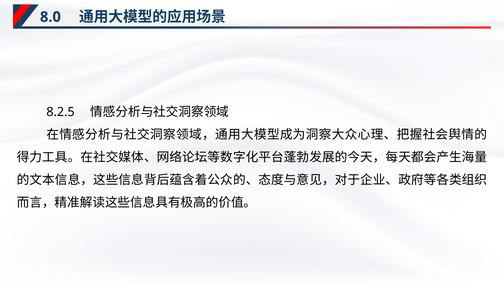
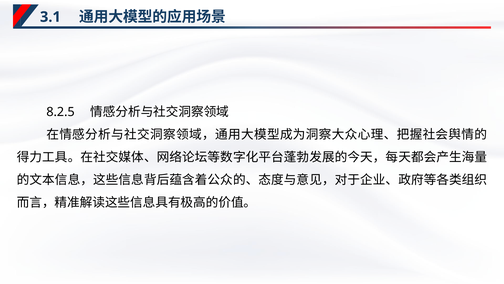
8.0: 8.0 -> 3.1 (50, 17)
